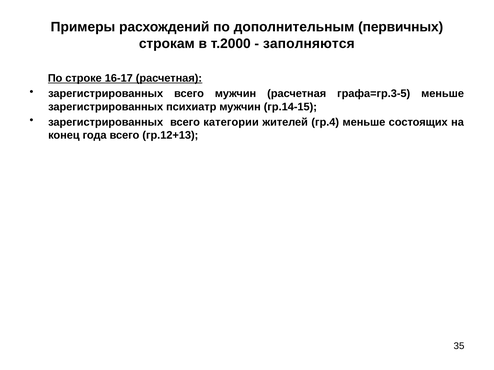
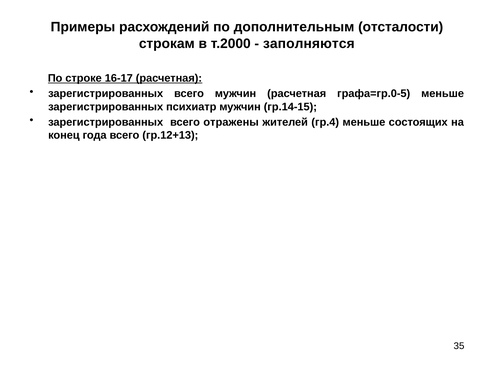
первичных: первичных -> отсталости (401, 27)
графа=гр.3-5: графа=гр.3-5 -> графа=гр.0-5 (374, 94)
категории: категории -> отражены (231, 122)
